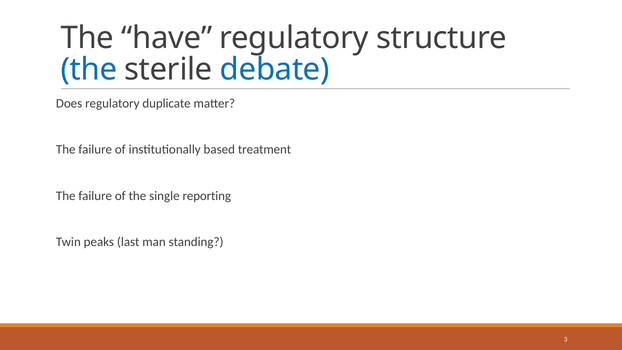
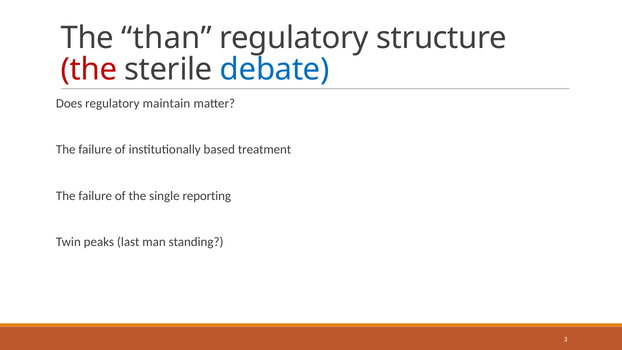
have: have -> than (167, 38)
the colour: blue -> red (89, 70)
duplicate: duplicate -> maintain (166, 103)
